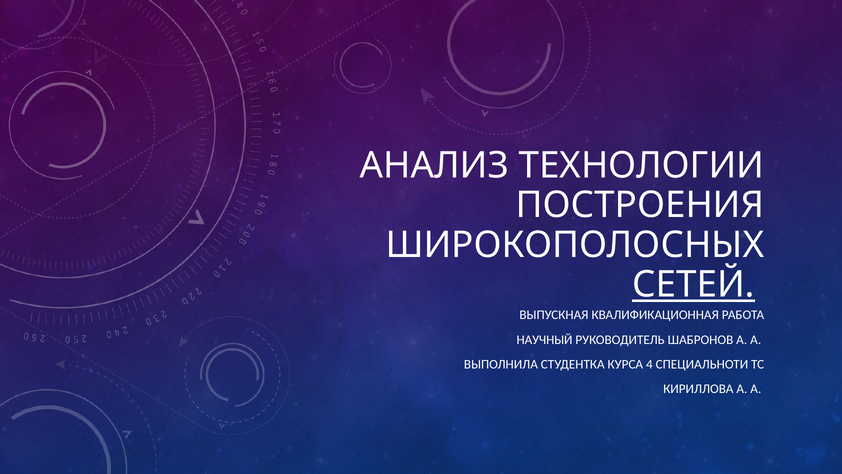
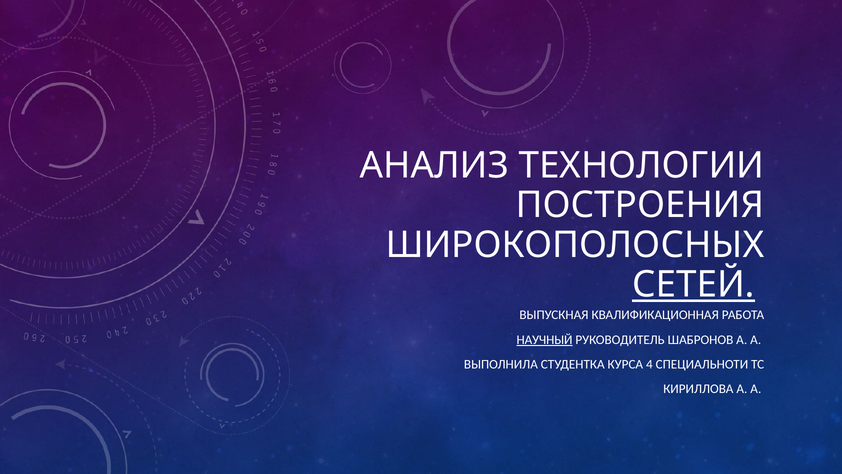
НАУЧНЫЙ underline: none -> present (545, 339)
